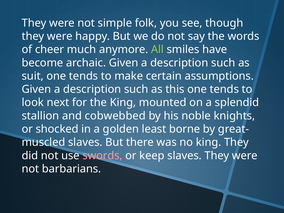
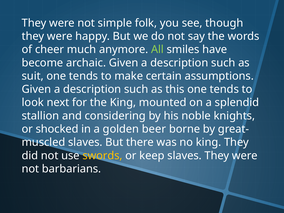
cobwebbed: cobwebbed -> considering (115, 116)
least: least -> beer (154, 129)
swords colour: pink -> yellow (102, 156)
